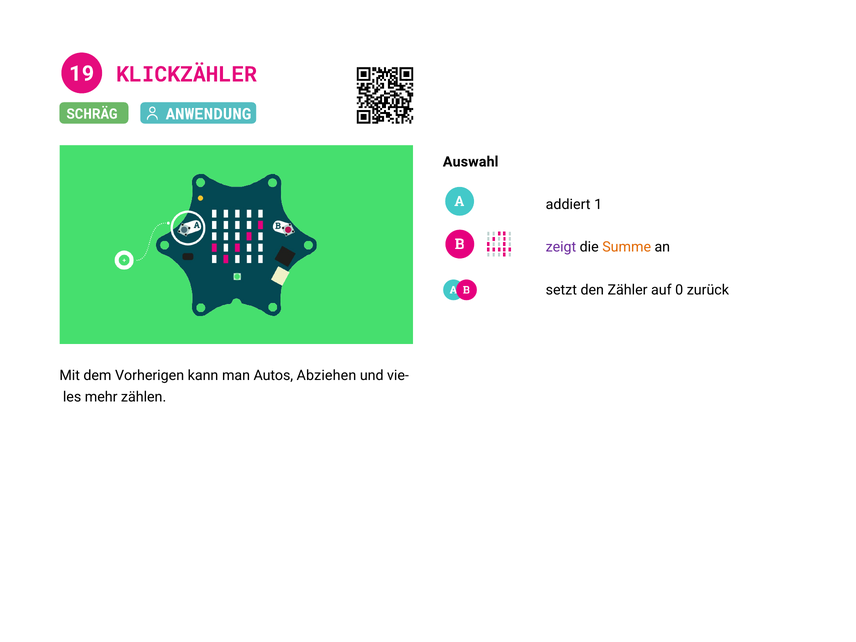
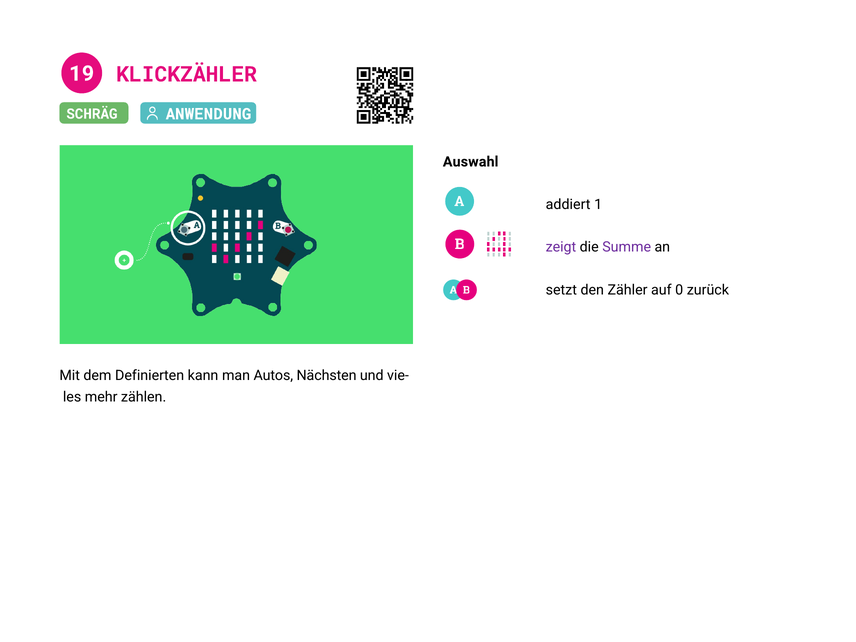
Summe colour: orange -> purple (627, 247)
Vorherigen: Vorherigen -> Definierten (150, 376)
Abziehen: Abziehen -> Nächsten (327, 376)
